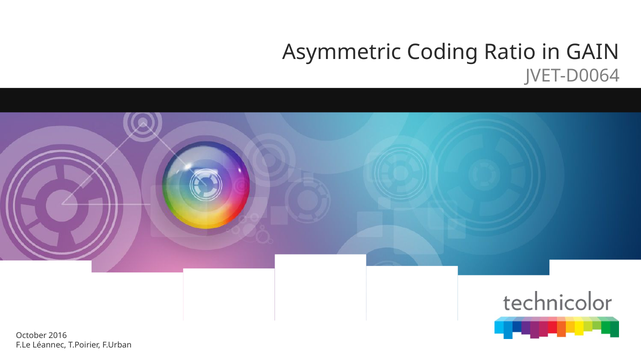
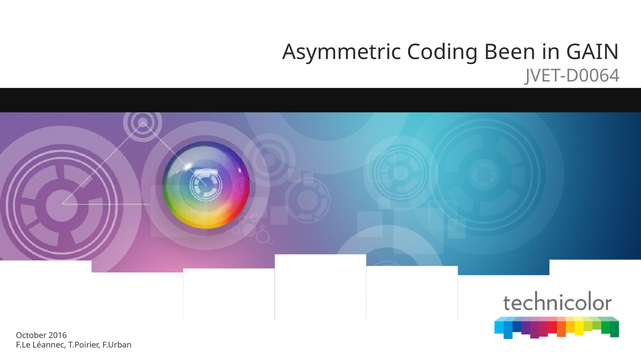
Ratio: Ratio -> Been (510, 53)
